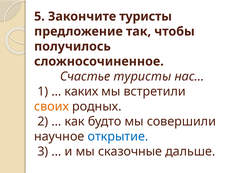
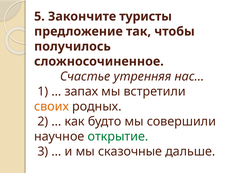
Счастье туристы: туристы -> утренняя (142, 77)
каких: каких -> запах (81, 92)
открытие colour: blue -> green (118, 137)
